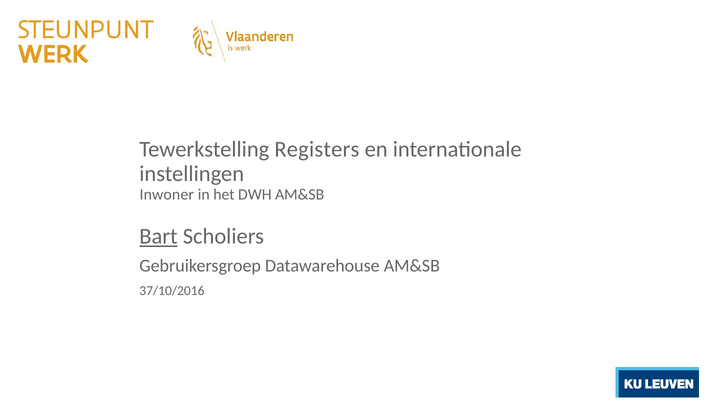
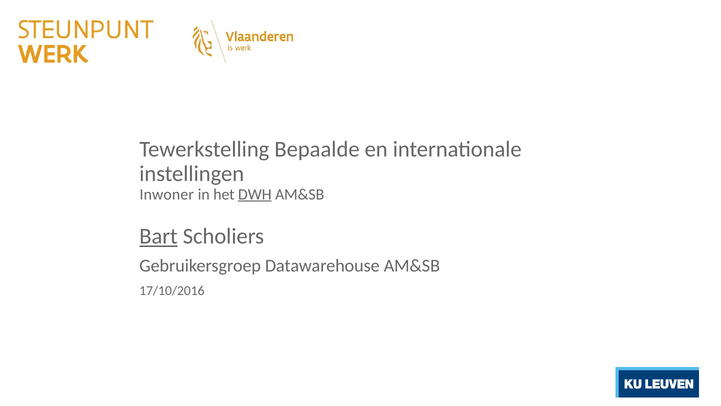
Registers: Registers -> Bepaalde (317, 149)
DWH underline: none -> present (255, 194)
37/10/2016: 37/10/2016 -> 17/10/2016 (172, 290)
